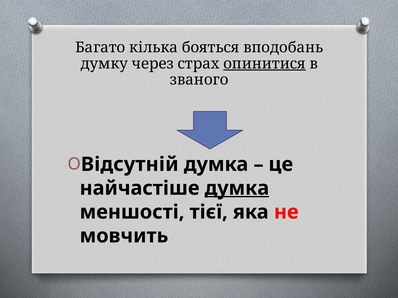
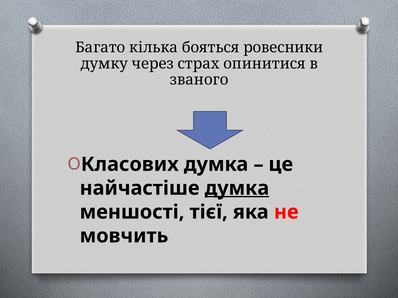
вподобань: вподобань -> ровесники (283, 48)
опинитися underline: present -> none (265, 64)
Відсутній: Відсутній -> Класових (130, 165)
